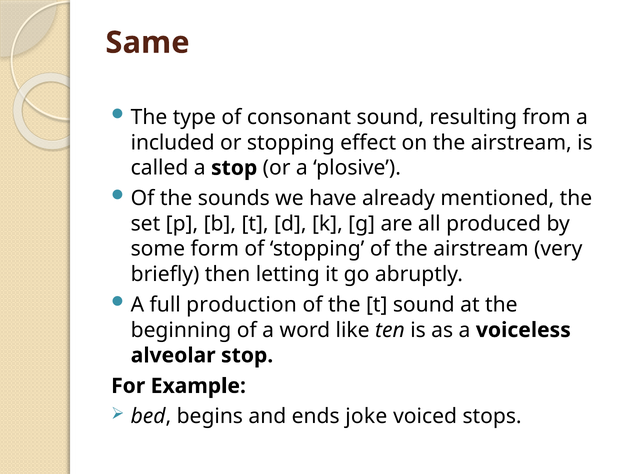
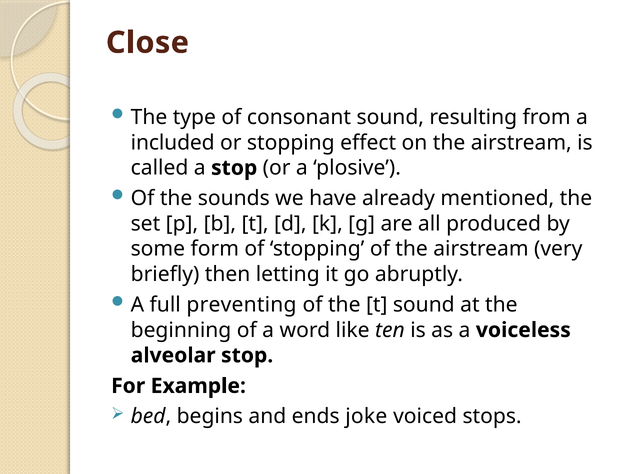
Same: Same -> Close (147, 43)
production: production -> preventing (242, 305)
